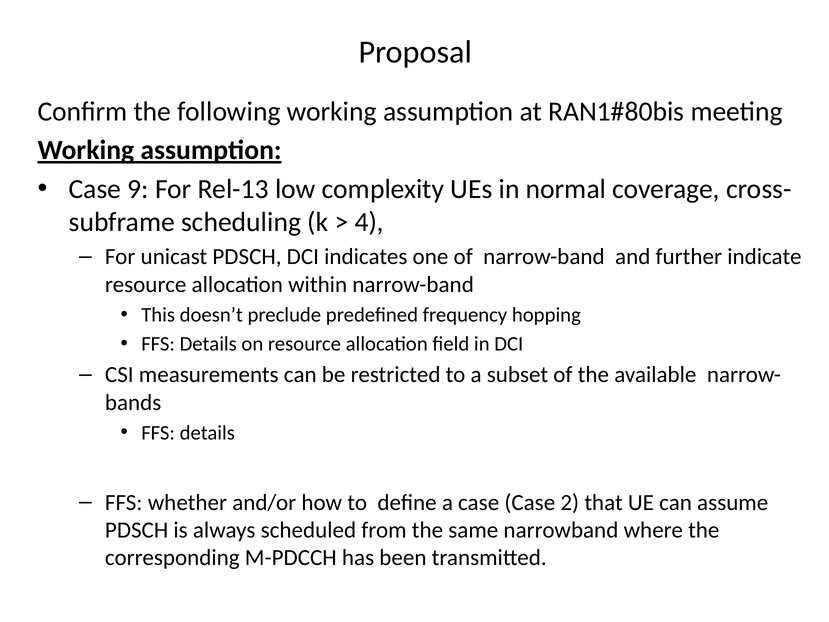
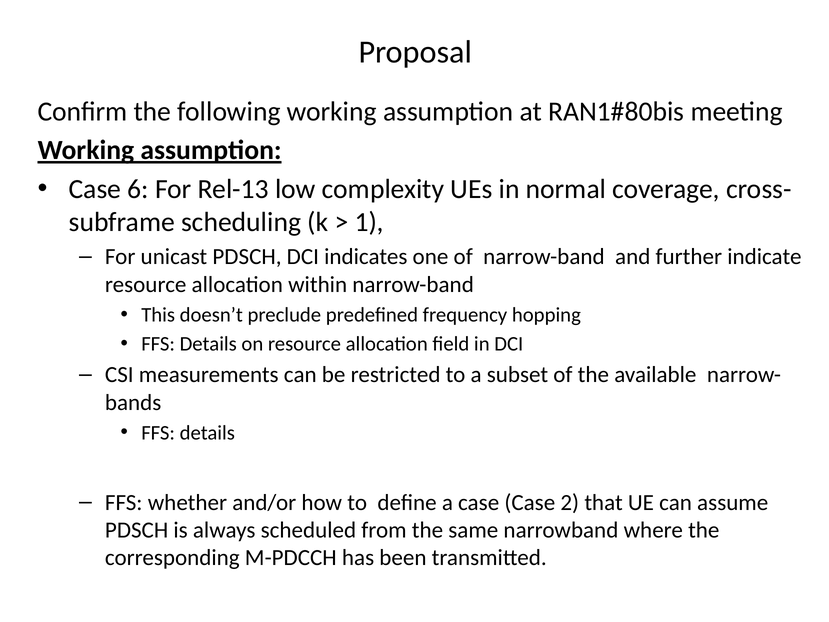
9: 9 -> 6 (138, 189)
4: 4 -> 1 (369, 222)
